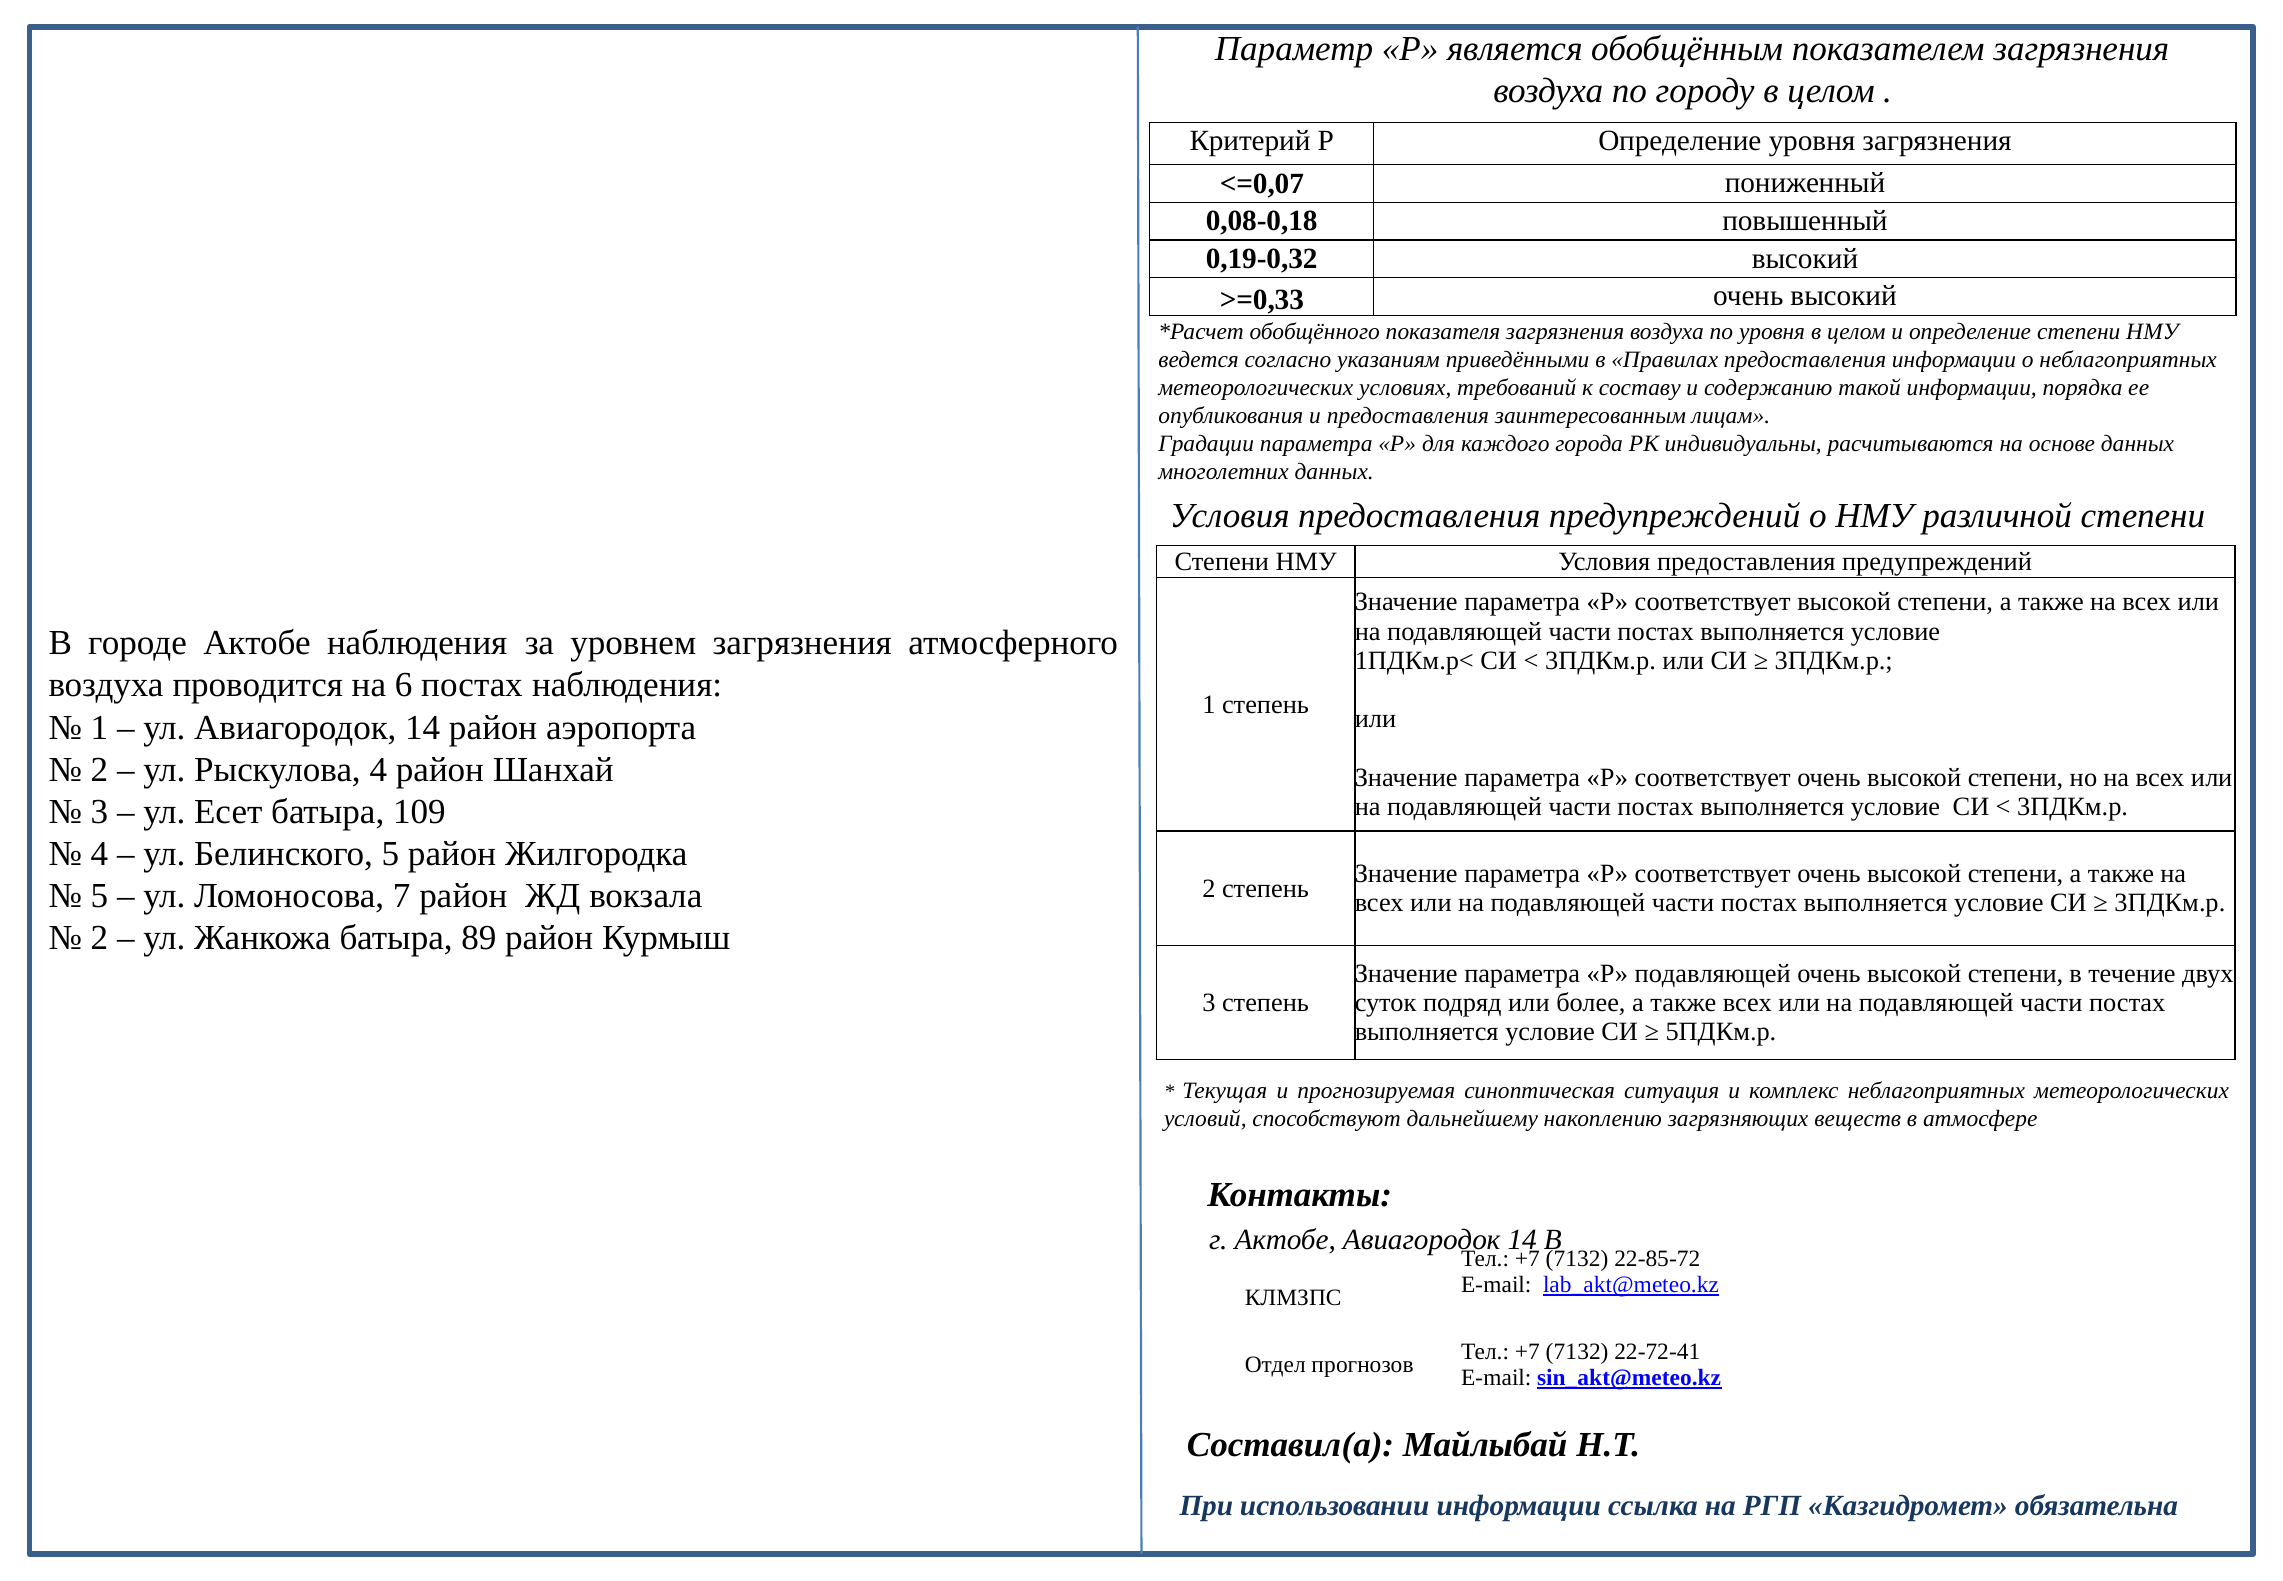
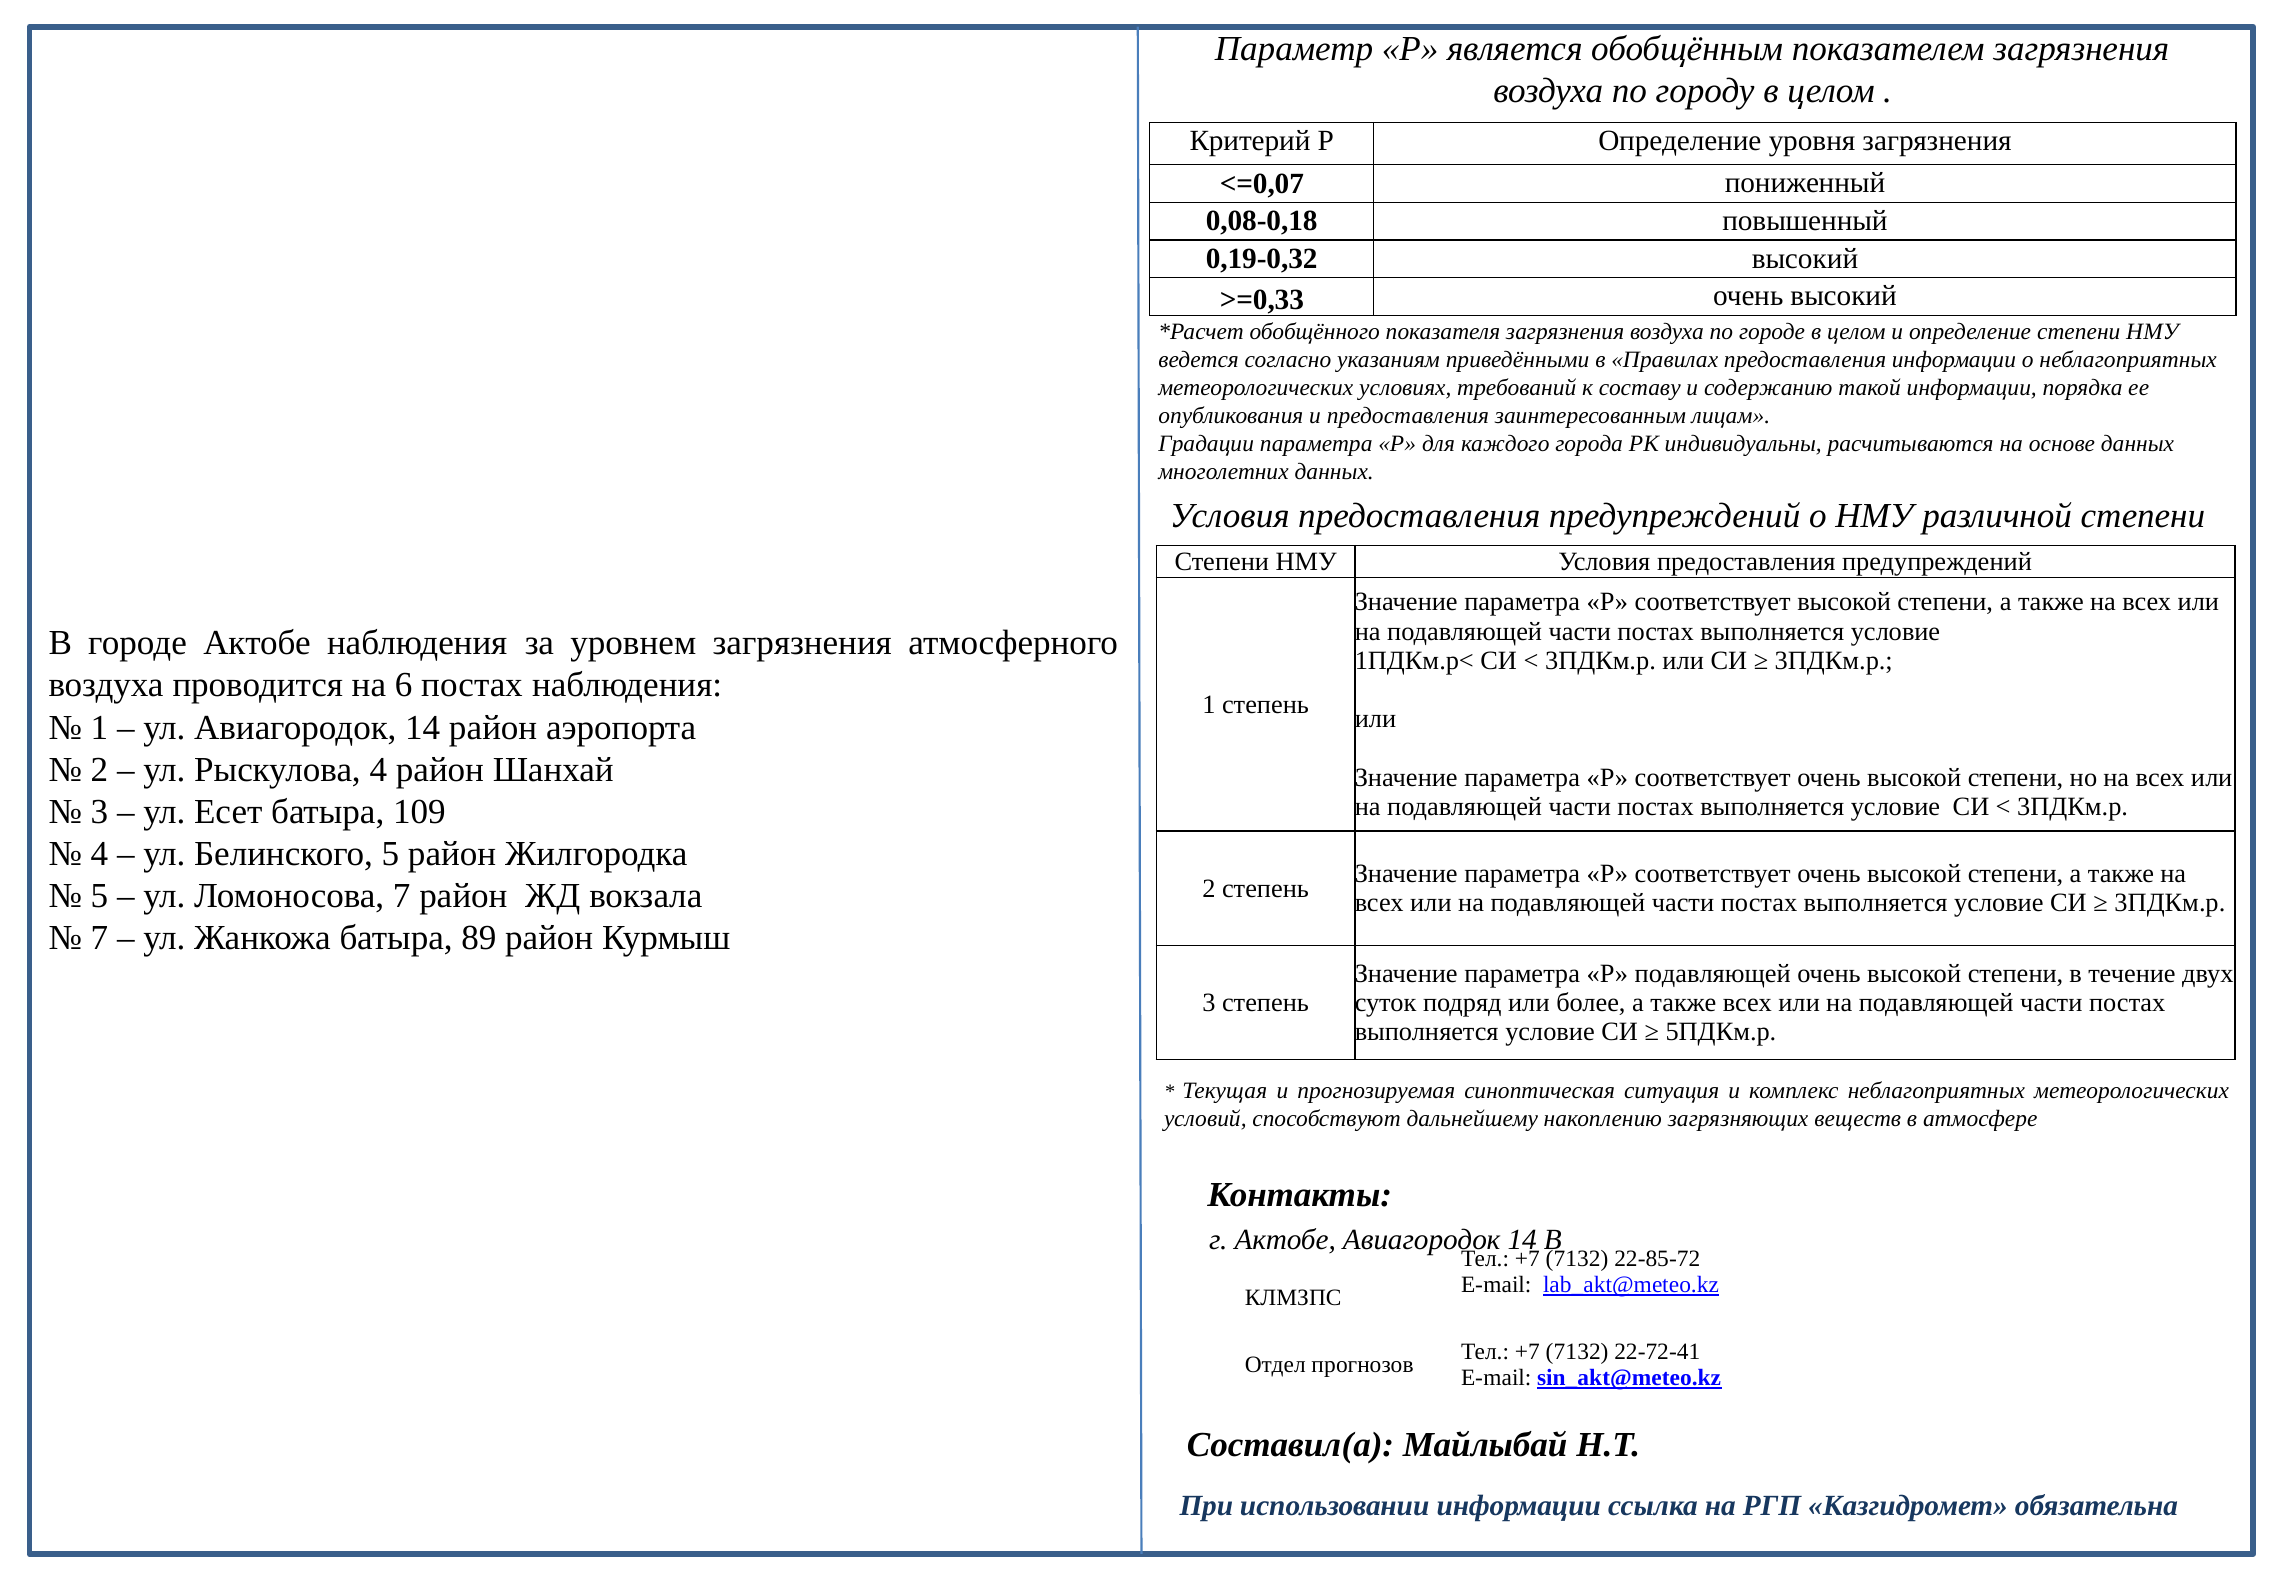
по уровня: уровня -> городе (1772, 331)
2: 2 -> 7 (99, 938)
